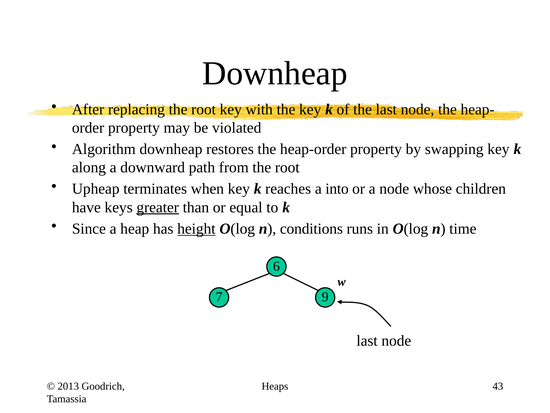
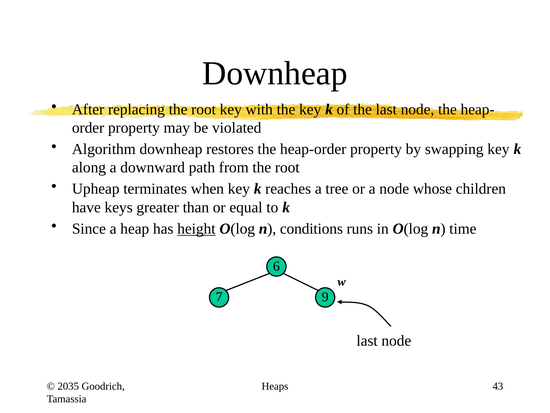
into: into -> tree (337, 189)
greater underline: present -> none (158, 207)
2013: 2013 -> 2035 (68, 386)
